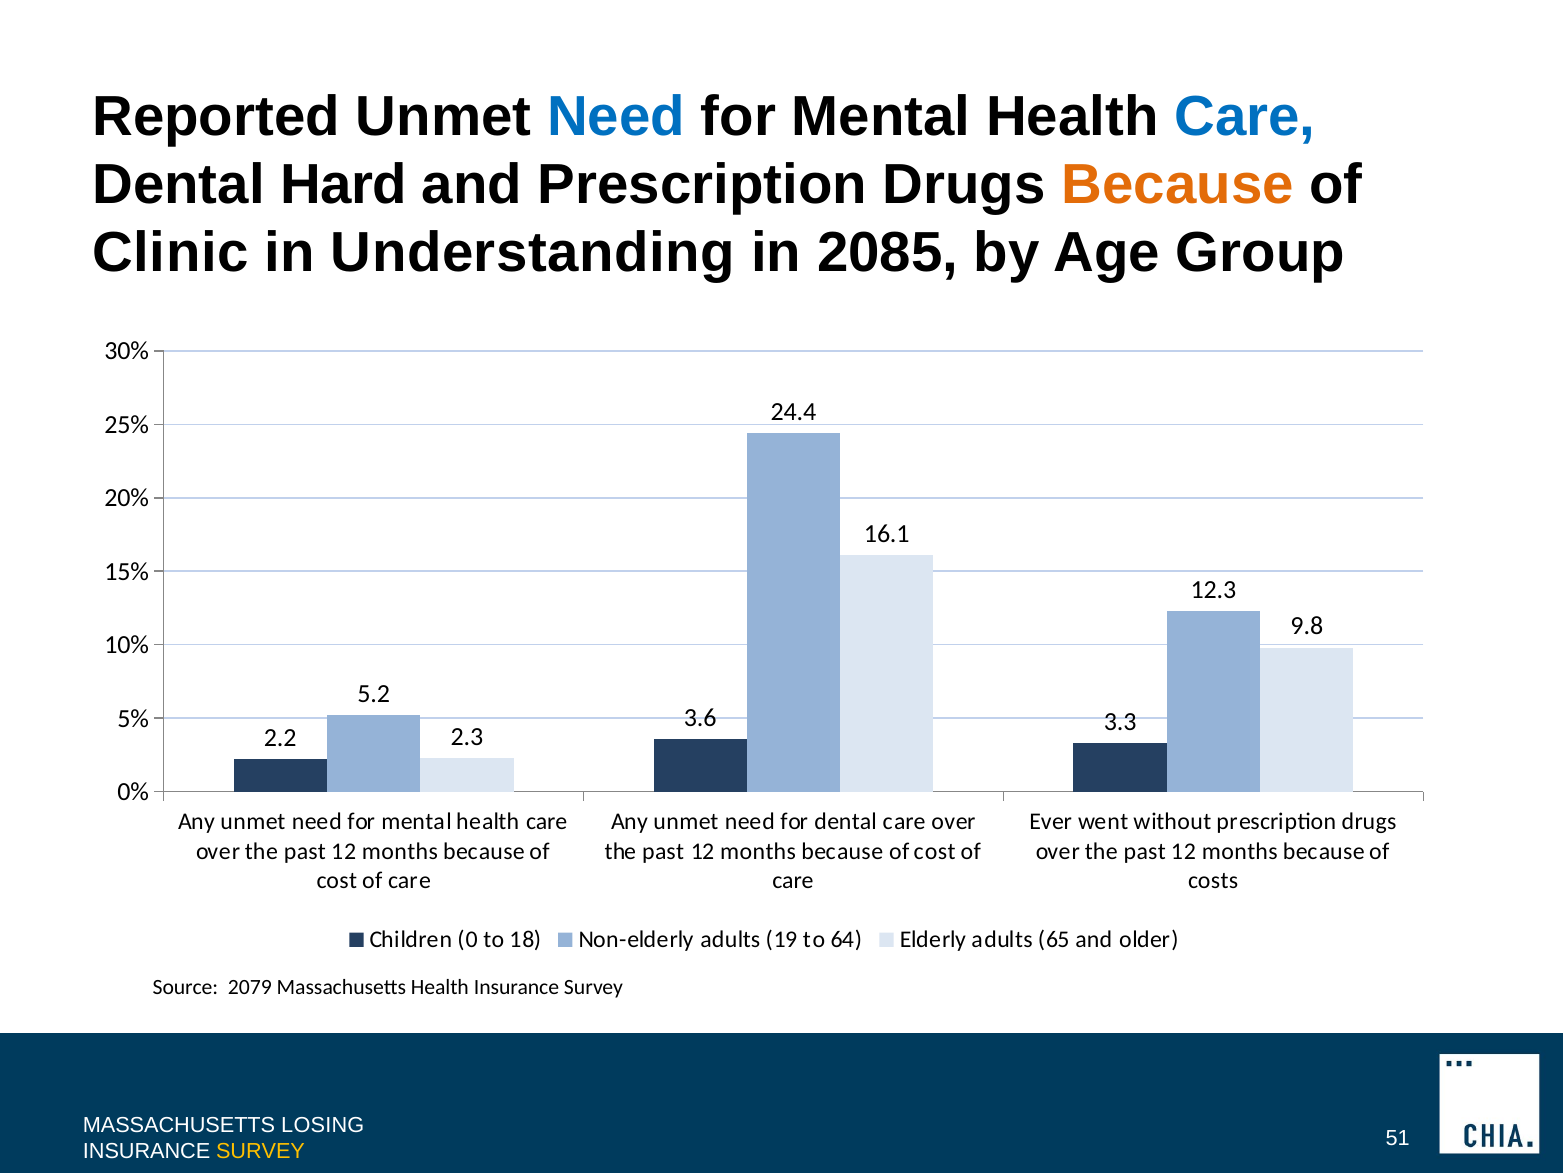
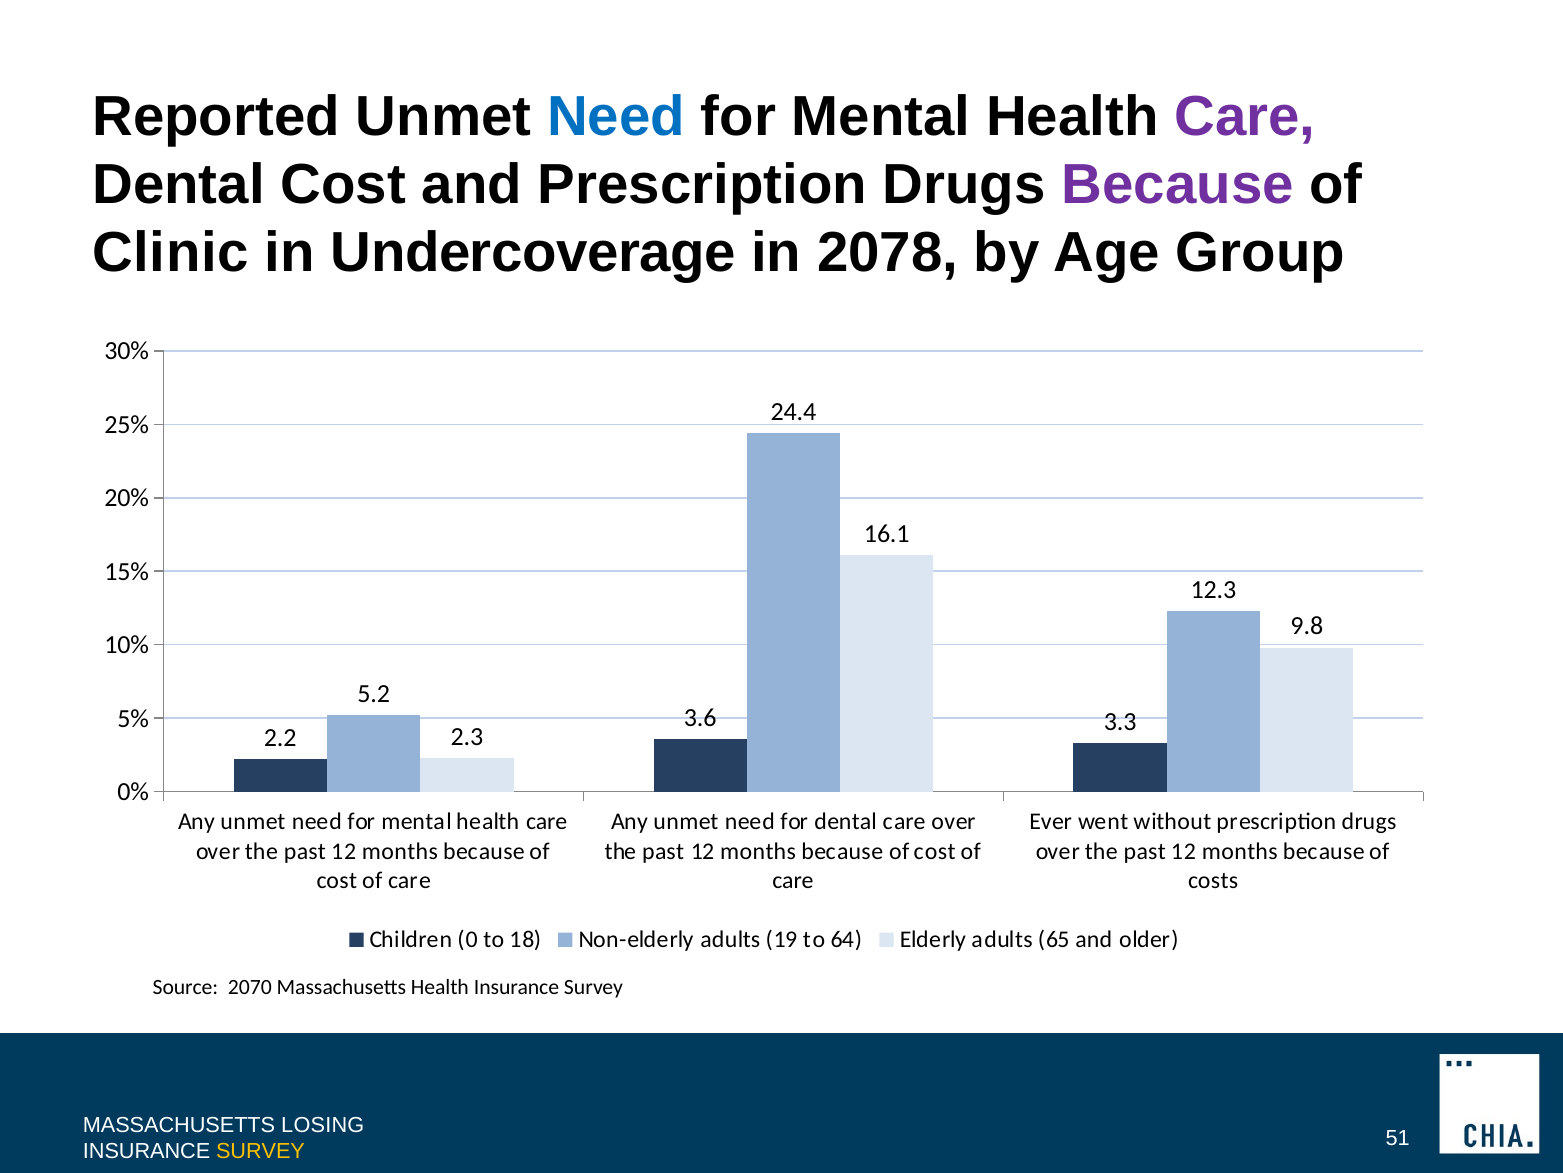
Care colour: blue -> purple (1245, 117)
Dental Hard: Hard -> Cost (343, 185)
Because colour: orange -> purple (1178, 185)
Understanding: Understanding -> Undercoverage (533, 252)
2085: 2085 -> 2078 (888, 252)
2079: 2079 -> 2070 (250, 987)
